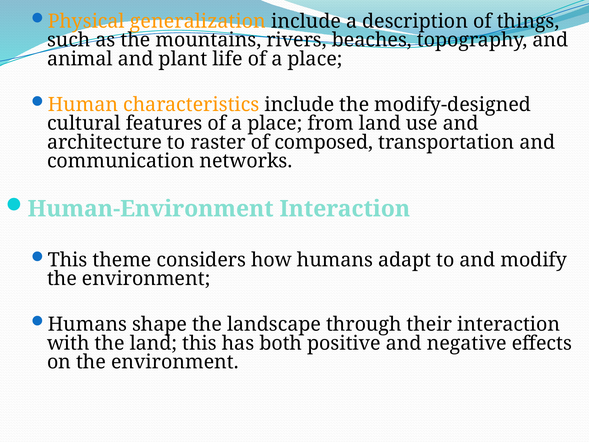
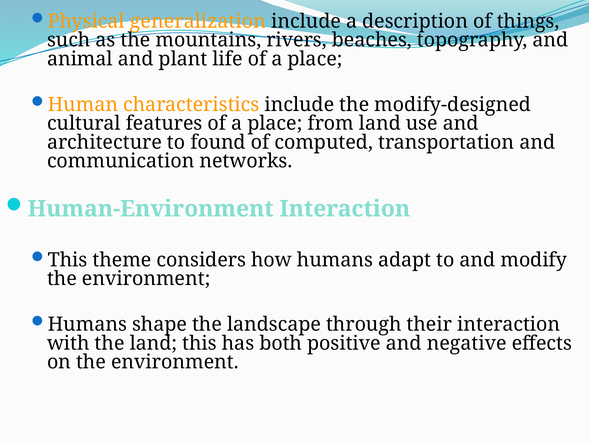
raster: raster -> found (218, 142)
composed: composed -> computed (324, 142)
